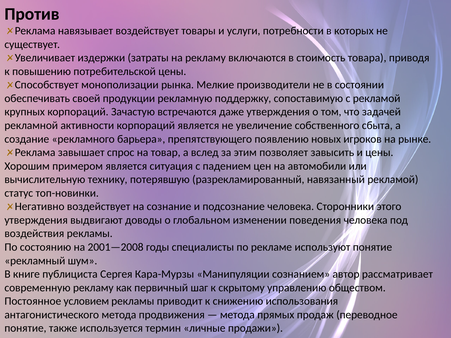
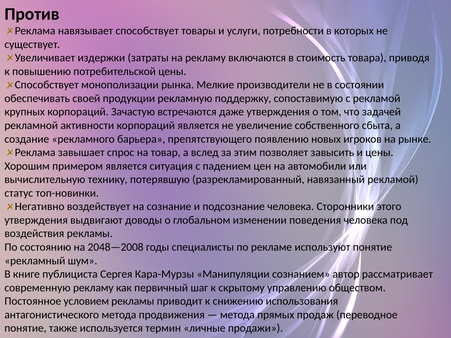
навязывает воздействует: воздействует -> способствует (147, 31)
2001—2008: 2001—2008 -> 2048—2008 (116, 247)
